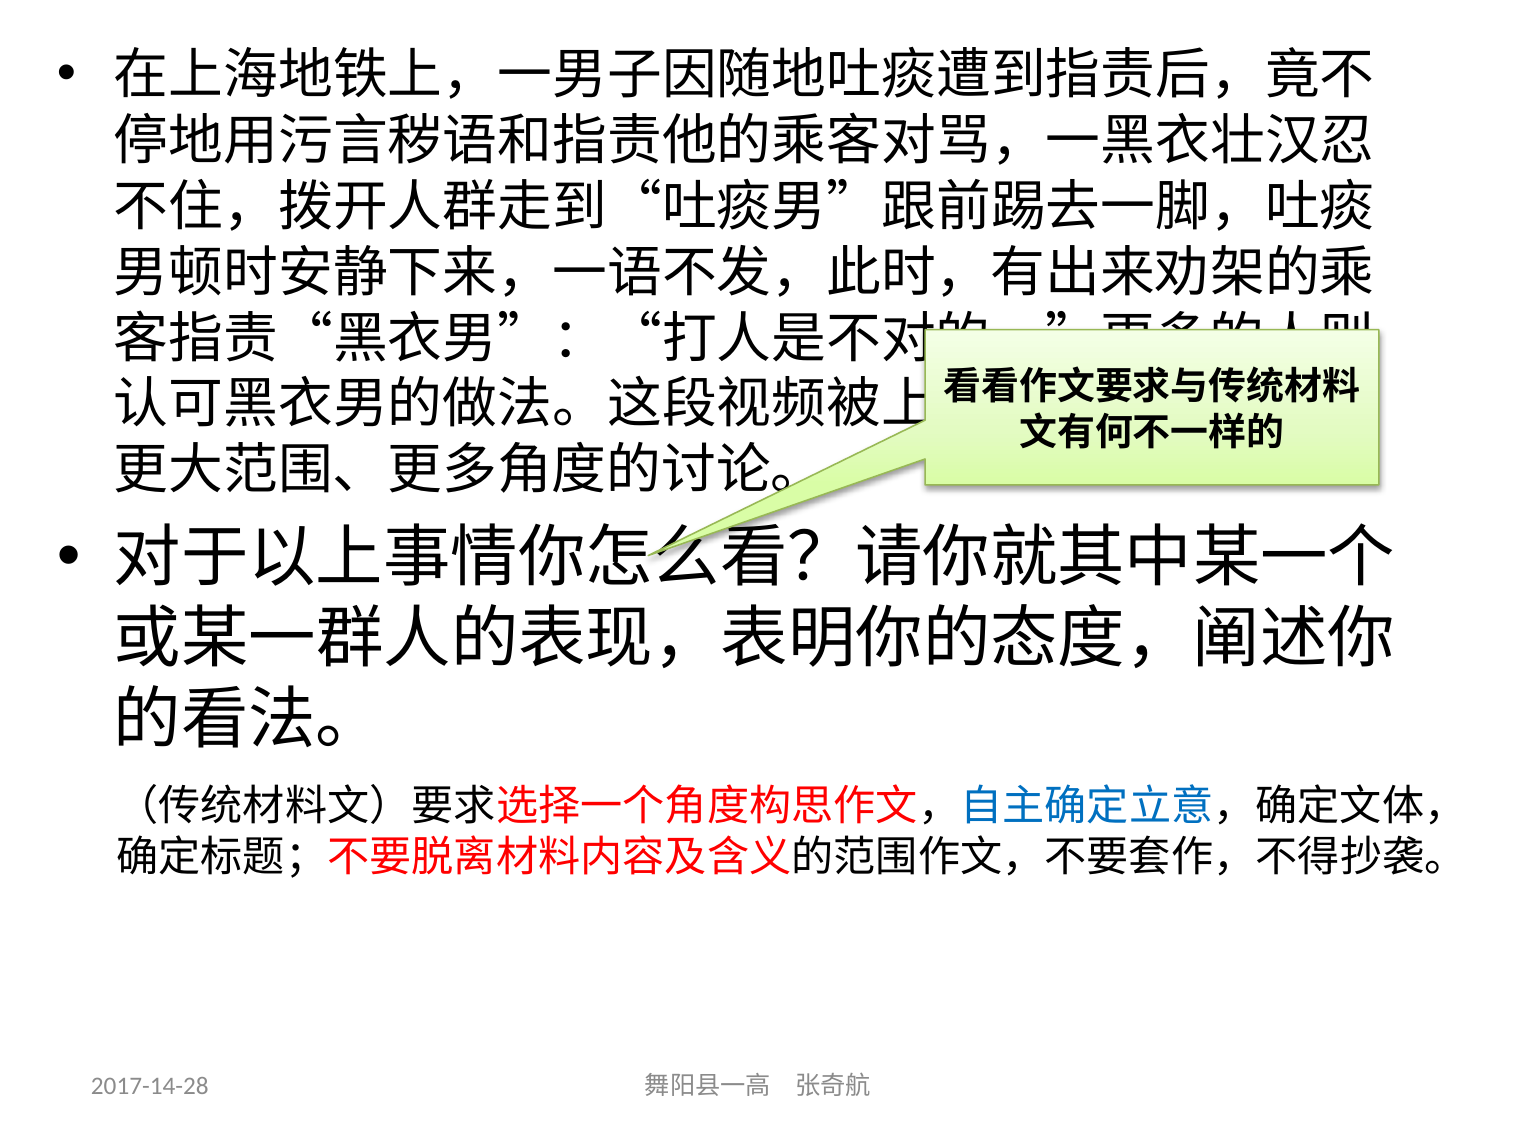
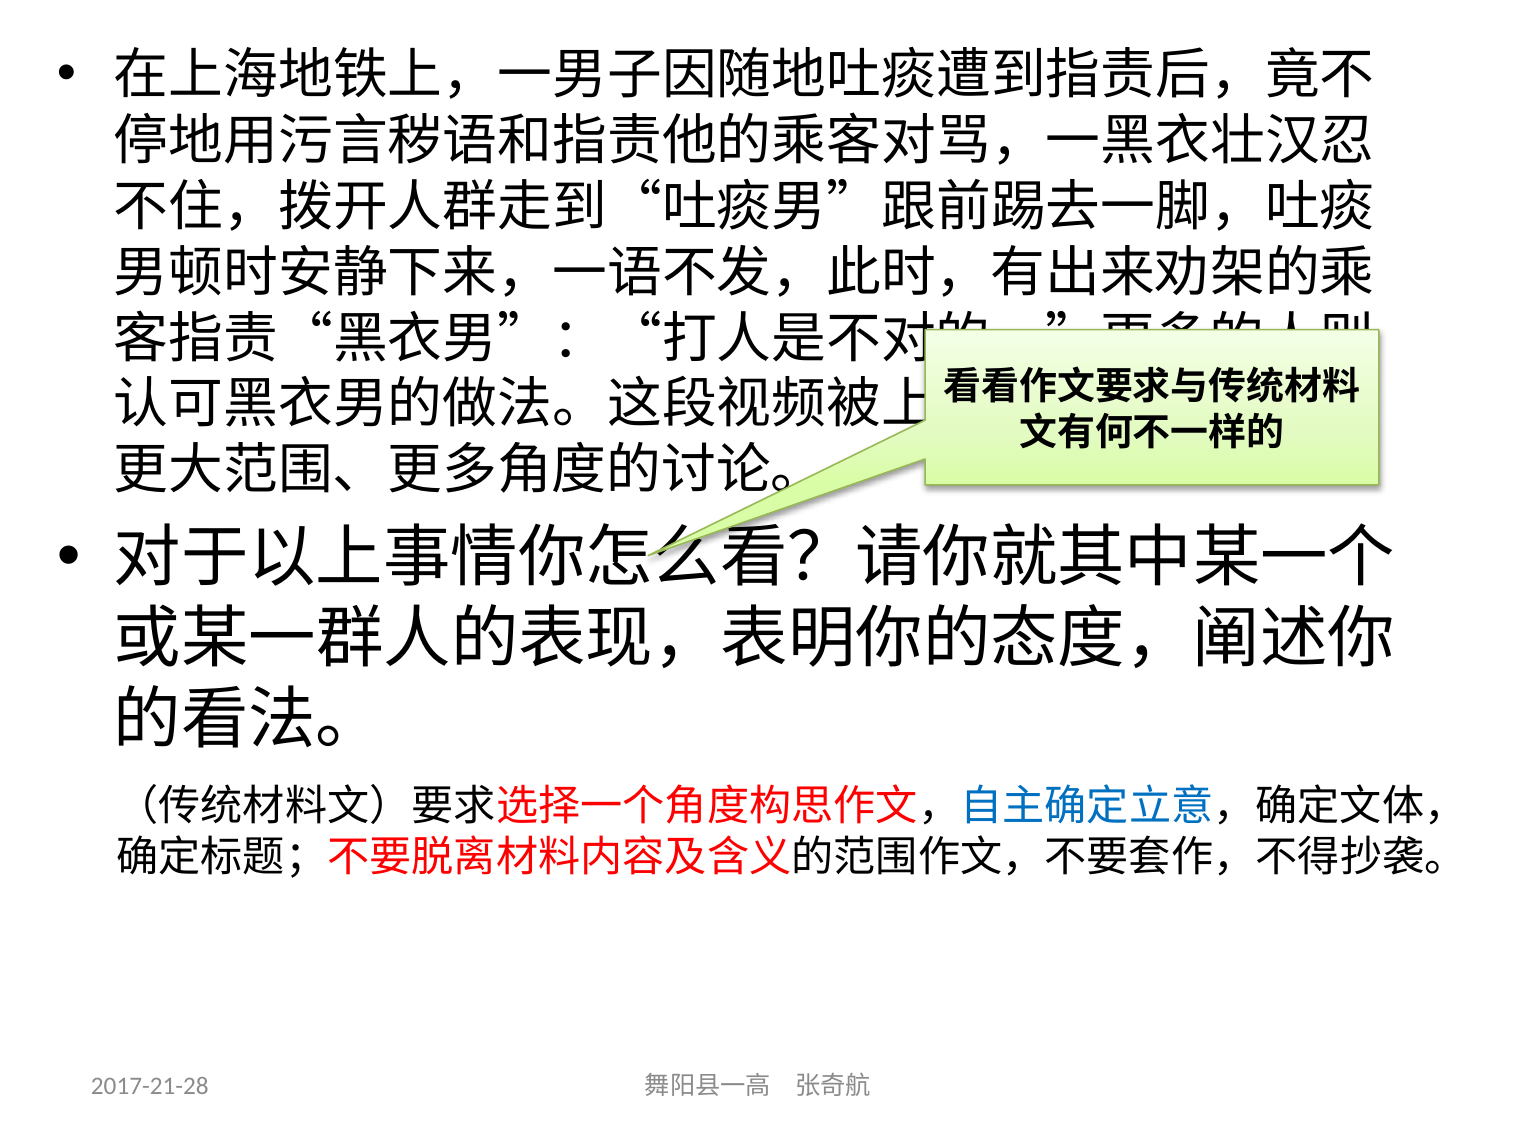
2017-14-28: 2017-14-28 -> 2017-21-28 (150, 1086)
